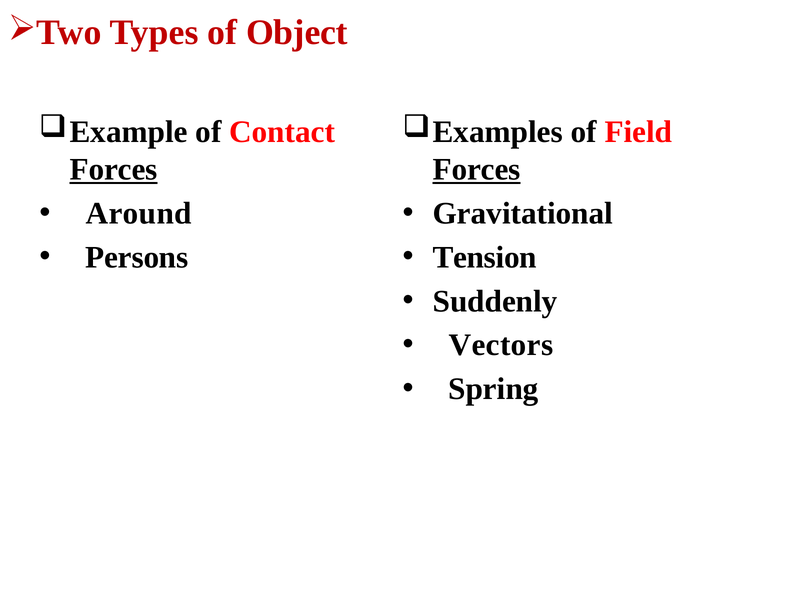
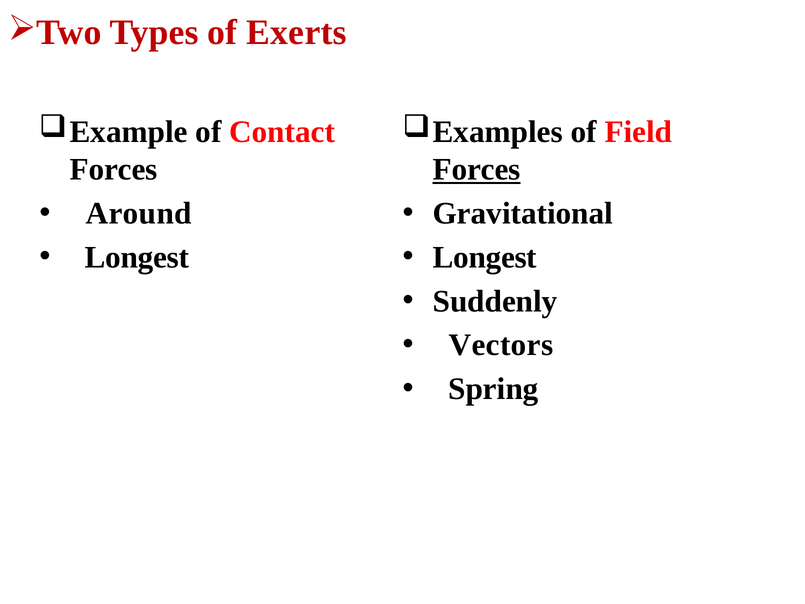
Object: Object -> Exerts (296, 32)
Forces underline: present -> none (114, 169)
Persons: Persons -> Longest (137, 257)
Tension: Tension -> Longest (485, 257)
